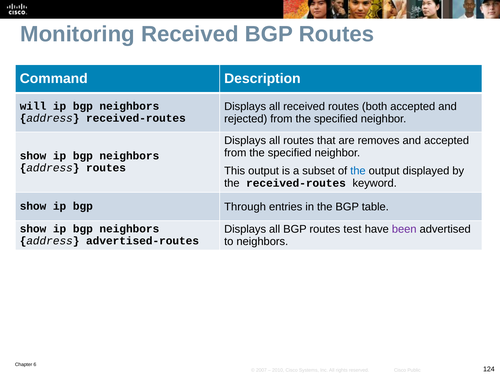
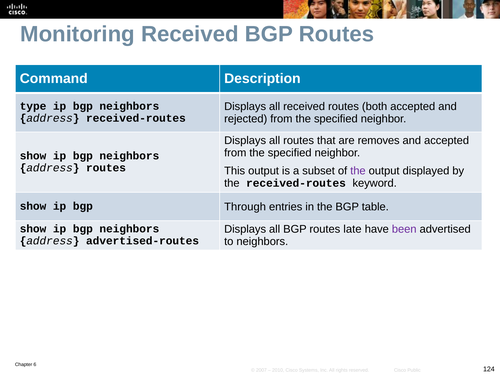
will: will -> type (33, 106)
the colour: blue -> purple (358, 171)
test: test -> late (352, 229)
